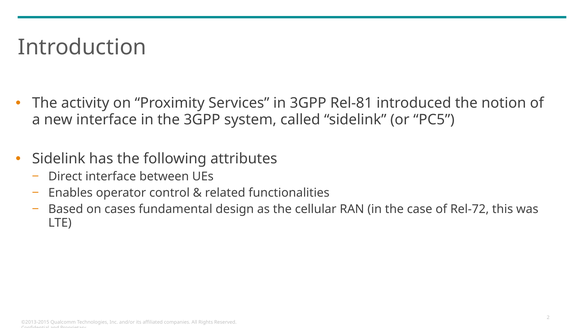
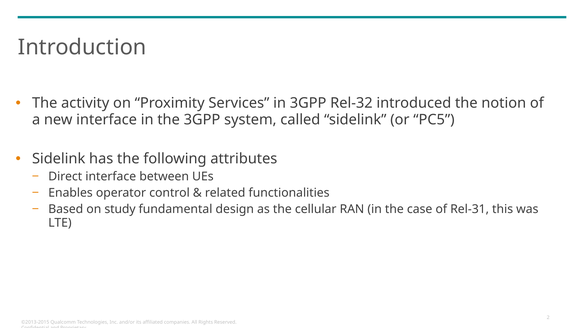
Rel-81: Rel-81 -> Rel-32 (351, 103)
cases: cases -> study (120, 209)
Rel-72: Rel-72 -> Rel-31 (470, 209)
